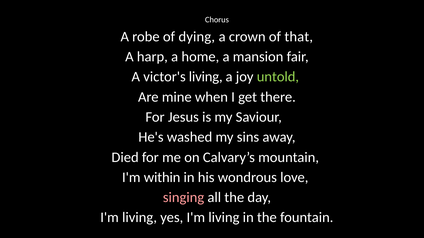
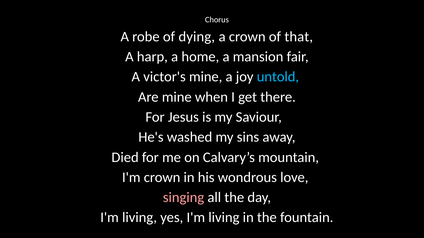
victor's living: living -> mine (206, 77)
untold colour: light green -> light blue (278, 77)
I'm within: within -> crown (162, 178)
